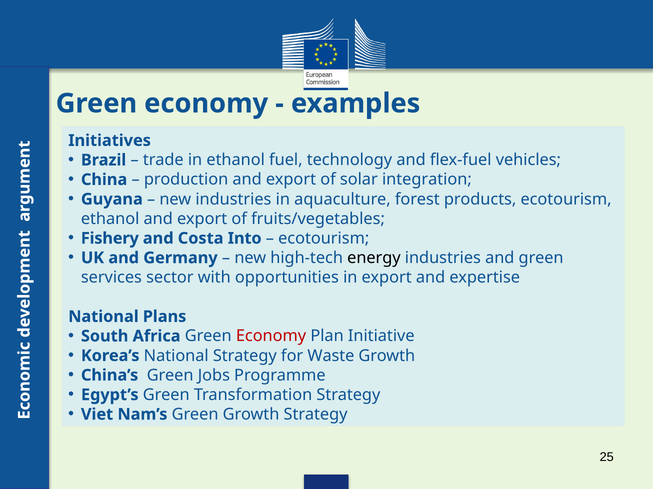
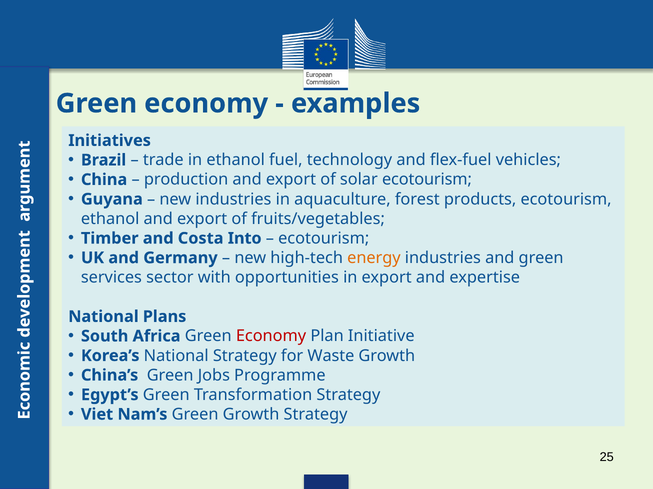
solar integration: integration -> ecotourism (427, 180)
Fishery: Fishery -> Timber (110, 239)
energy colour: black -> orange (374, 258)
